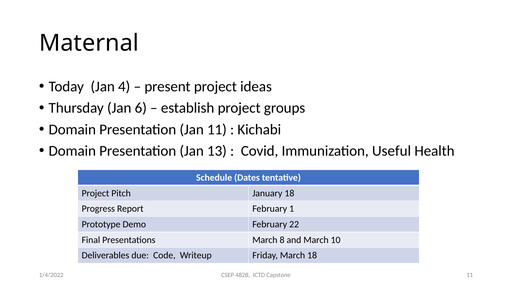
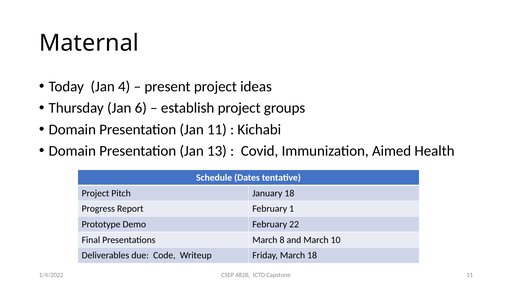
Useful: Useful -> Aimed (392, 151)
